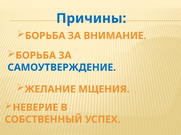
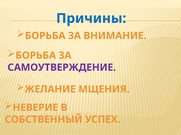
САМОУТВЕРЖДЕНИЕ colour: blue -> purple (62, 68)
